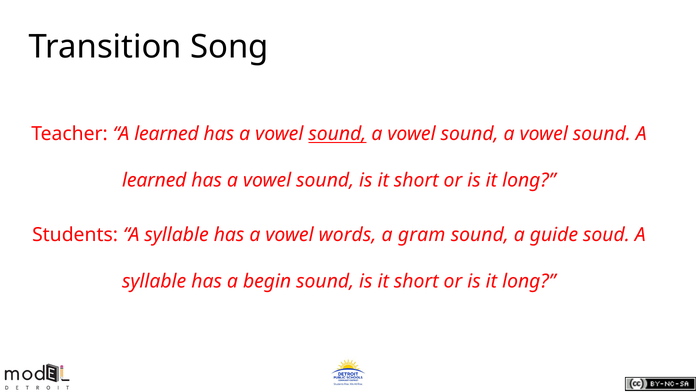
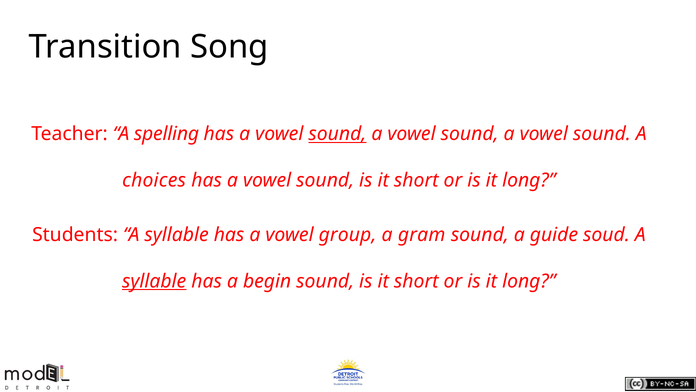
Teacher A learned: learned -> spelling (167, 134)
learned: learned -> choices (154, 180)
words: words -> group (348, 234)
syllable underline: none -> present (154, 281)
